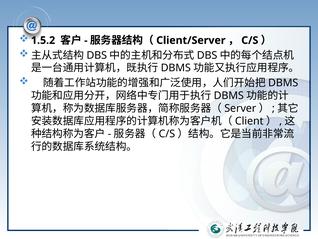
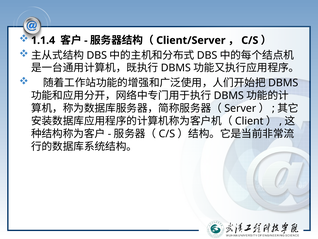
1.5.2: 1.5.2 -> 1.1.4 (43, 40)
